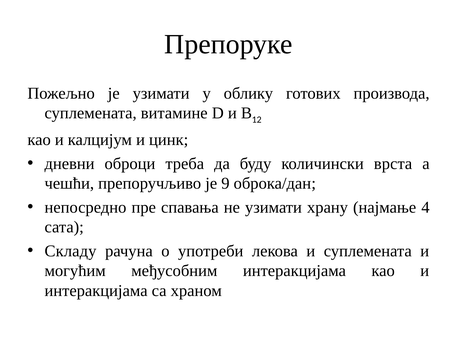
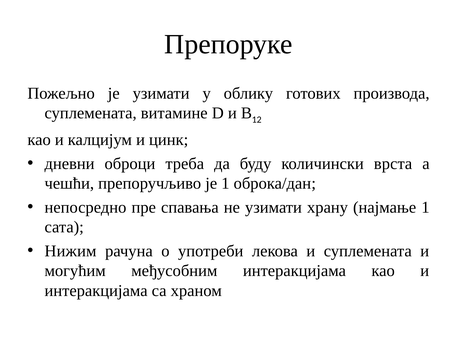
је 9: 9 -> 1 (225, 183)
најмање 4: 4 -> 1 (425, 207)
Складу: Складу -> Нижим (71, 251)
